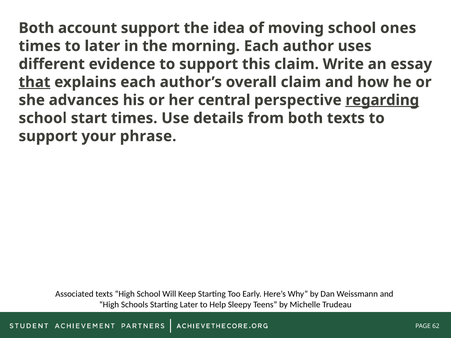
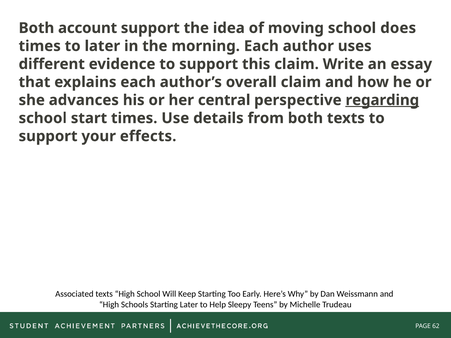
ones: ones -> does (398, 28)
that underline: present -> none (35, 82)
phrase: phrase -> effects (148, 136)
